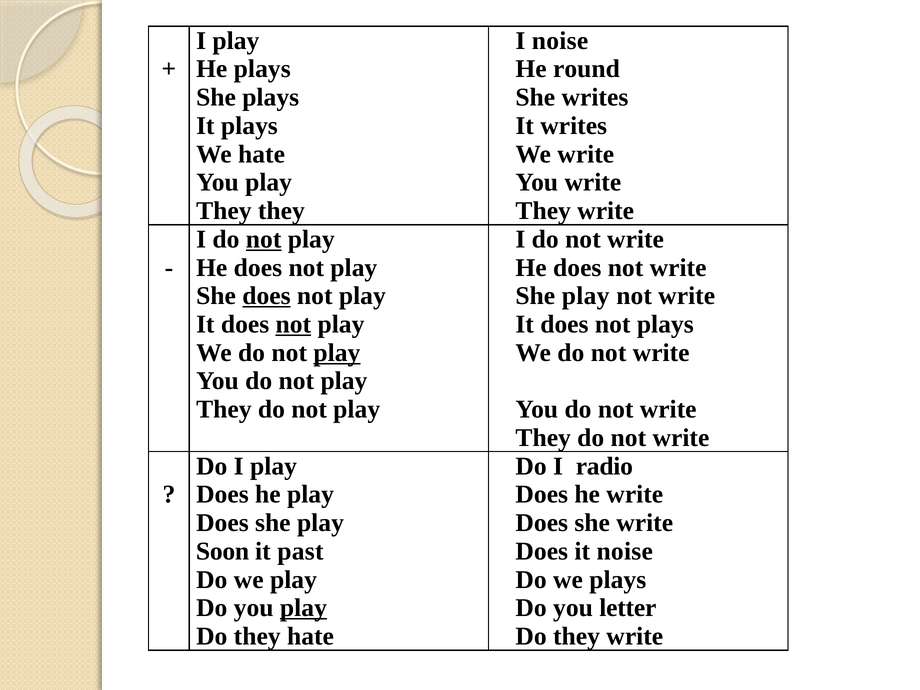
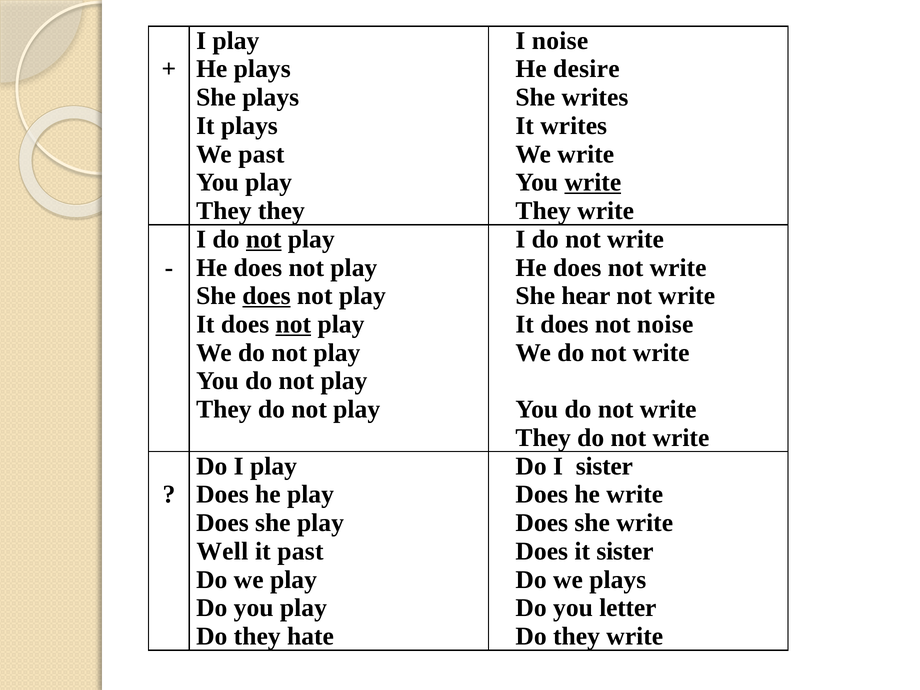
round: round -> desire (586, 69)
We hate: hate -> past (261, 154)
write underline: none -> present (593, 182)
play: play -> hear (586, 296)
not plays: plays -> noise (665, 324)
play underline: present -> none (337, 353)
I radio: radio -> sister (604, 466)
Soon: Soon -> Well (222, 551)
it noise: noise -> sister (625, 551)
play underline: present -> none (303, 608)
